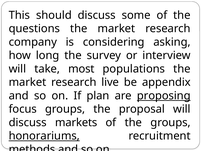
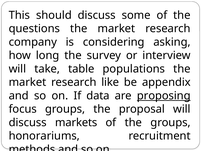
most: most -> table (81, 69)
live: live -> like (110, 82)
plan: plan -> data (98, 96)
honorariums underline: present -> none (44, 136)
